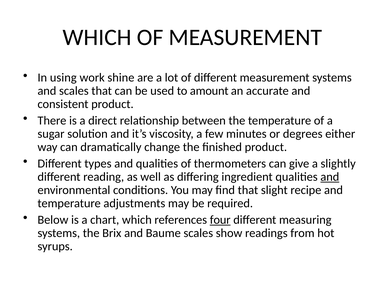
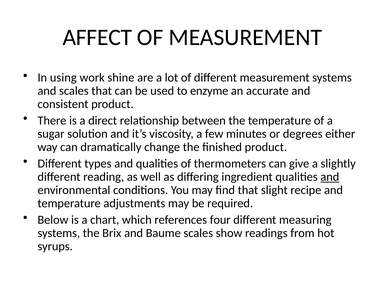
WHICH: WHICH -> AFFECT (97, 37)
amount: amount -> enzyme (209, 91)
four underline: present -> none (220, 220)
